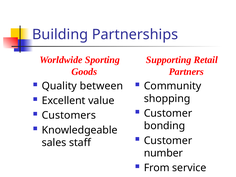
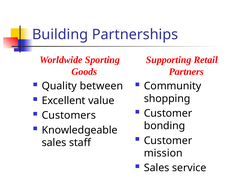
number: number -> mission (163, 153)
From: From -> Sales (157, 168)
